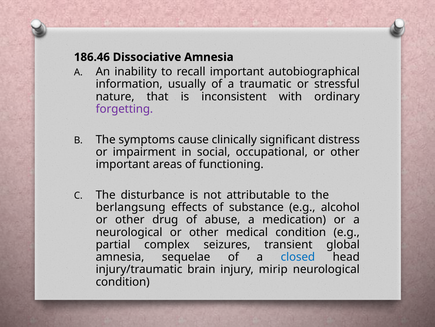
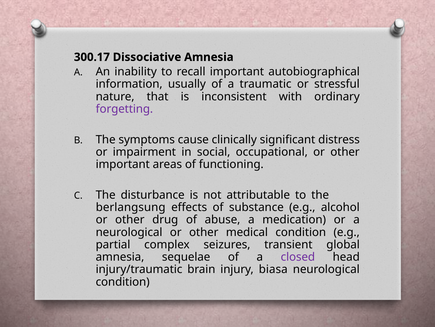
186.46: 186.46 -> 300.17 (92, 57)
closed colour: blue -> purple (298, 257)
mirip: mirip -> biasa (273, 269)
